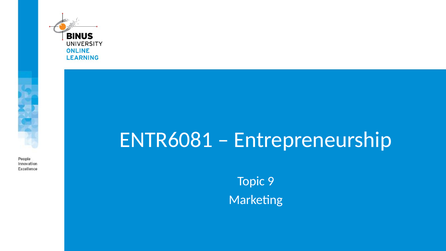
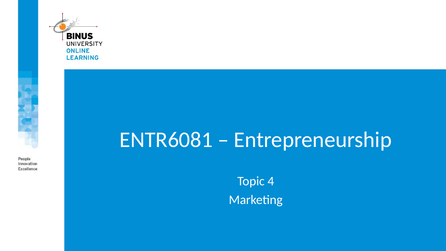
9: 9 -> 4 (271, 181)
